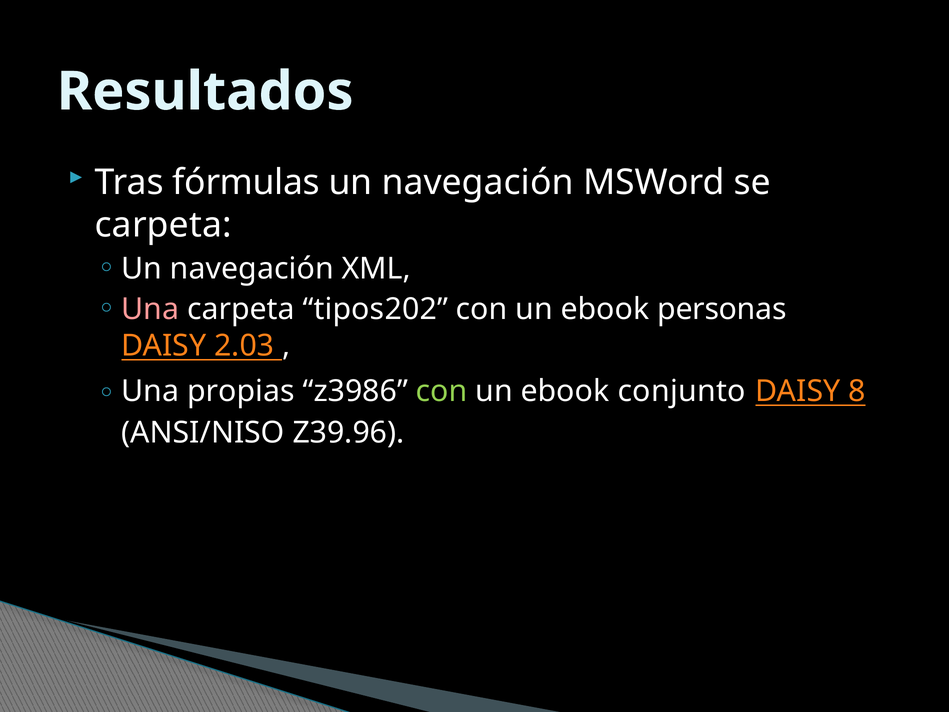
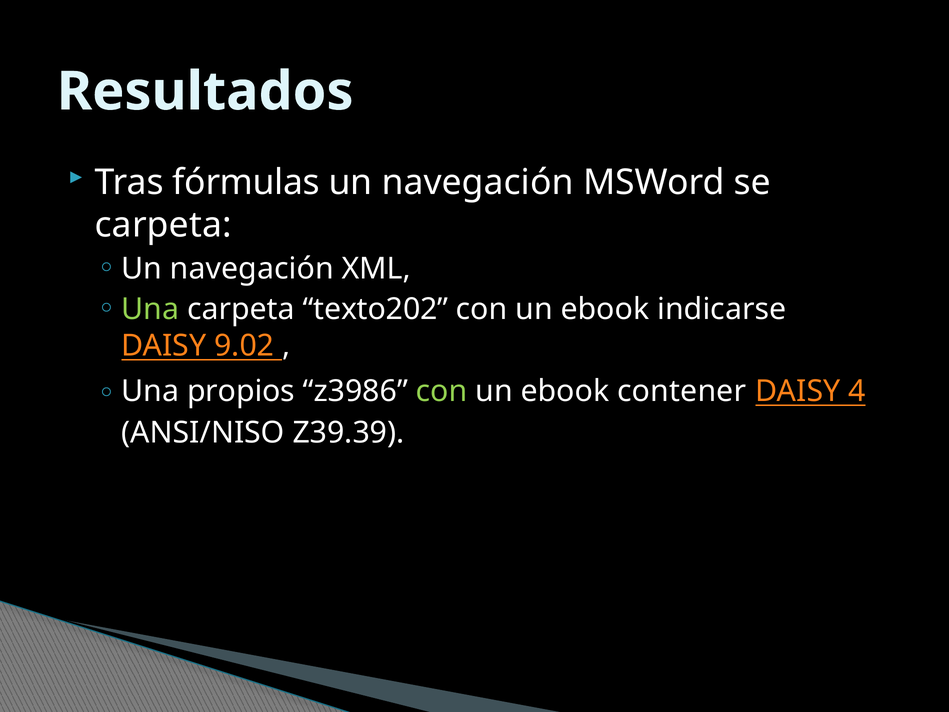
Una colour: pink -> light green (150, 309)
tipos202: tipos202 -> texto202 (375, 309)
personas: personas -> indicarse (722, 309)
2.03: 2.03 -> 9.02 (244, 346)
propias: propias -> propios (241, 391)
conjunto: conjunto -> contener (682, 391)
8: 8 -> 4 (857, 391)
Z39.96: Z39.96 -> Z39.39 (348, 433)
